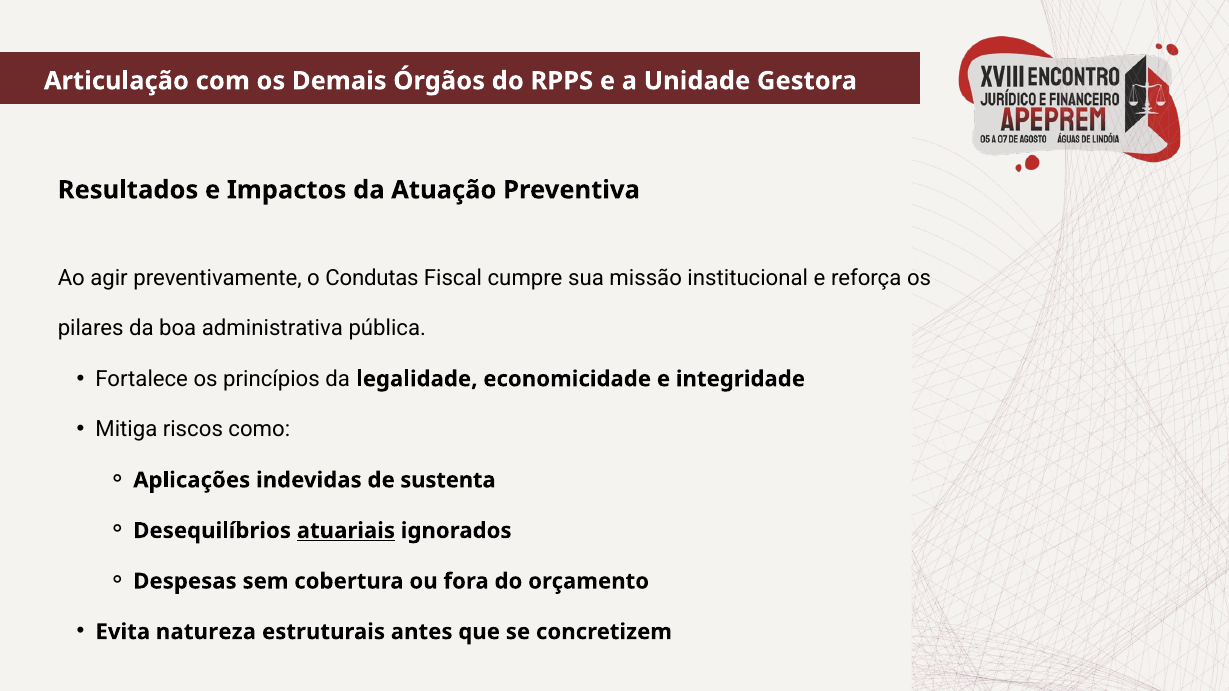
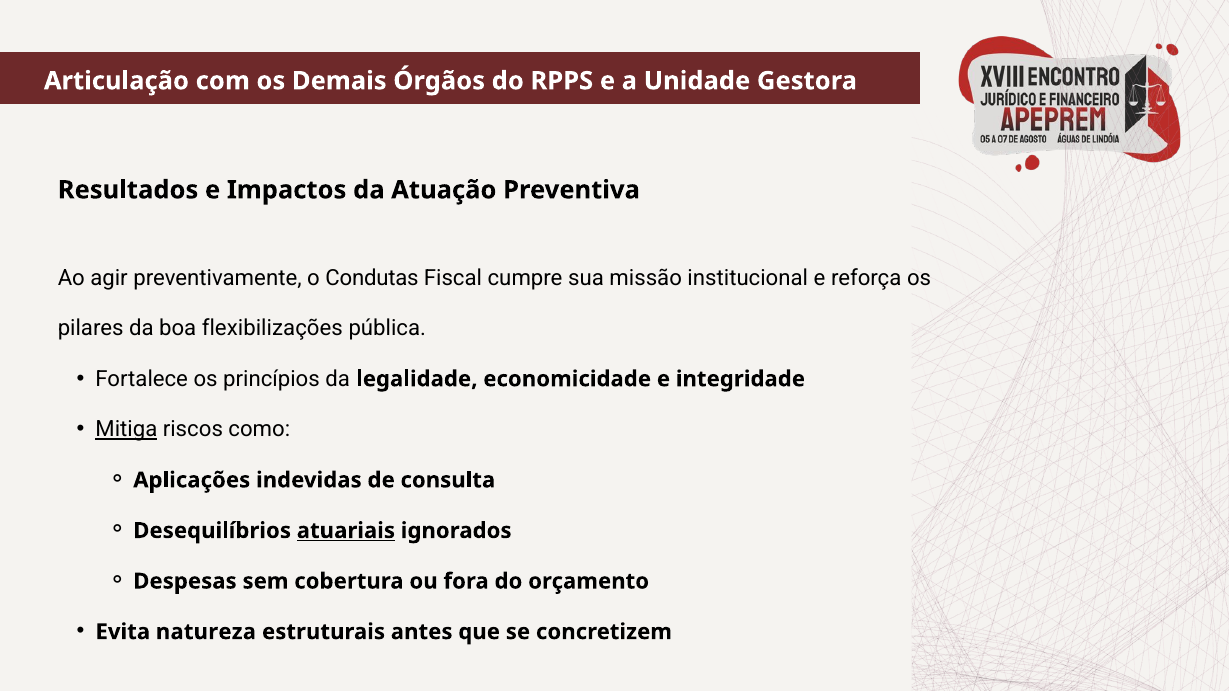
administrativa: administrativa -> flexibilizações (272, 329)
Mitiga underline: none -> present (126, 430)
sustenta: sustenta -> consulta (448, 480)
